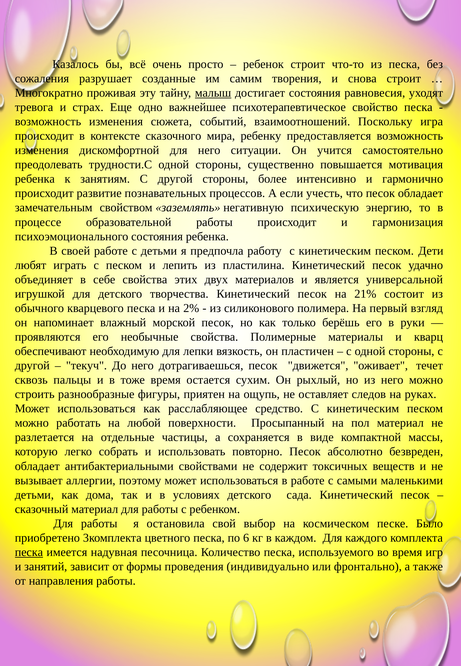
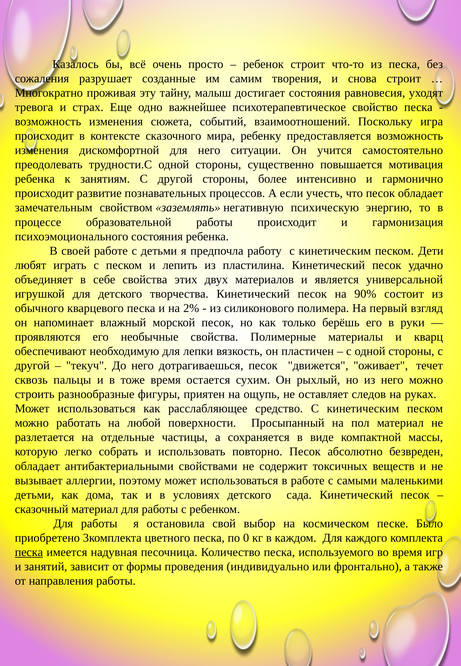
малыш underline: present -> none (213, 93)
21%: 21% -> 90% (365, 294)
6: 6 -> 0 (246, 538)
